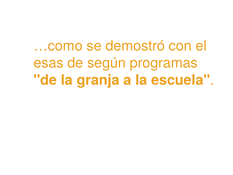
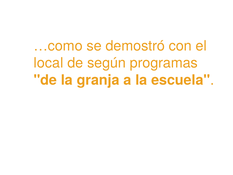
esas: esas -> local (48, 63)
